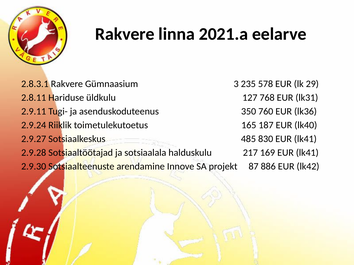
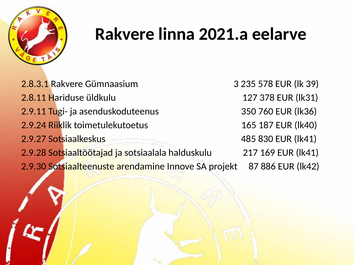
29: 29 -> 39 (312, 84)
768: 768 -> 378 (267, 98)
